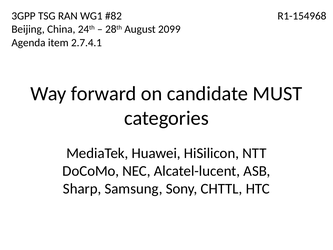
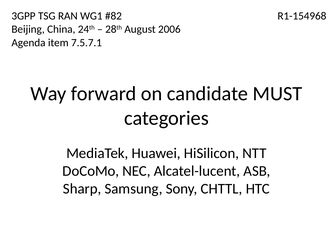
2099: 2099 -> 2006 (169, 29)
2.7.4.1: 2.7.4.1 -> 7.5.7.1 (86, 43)
